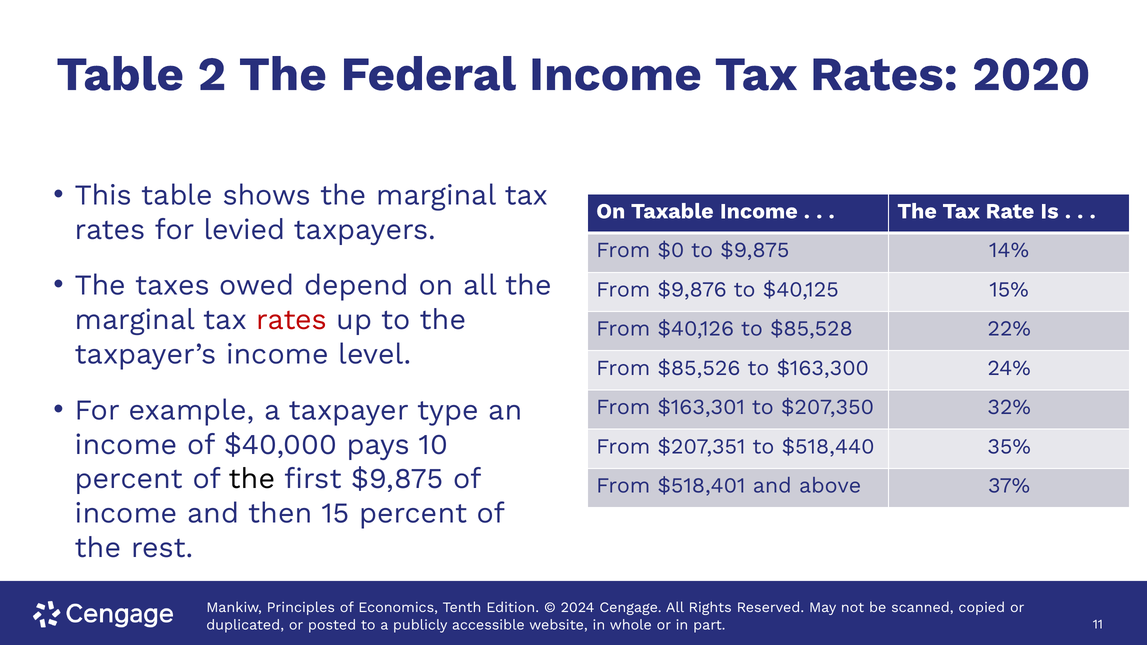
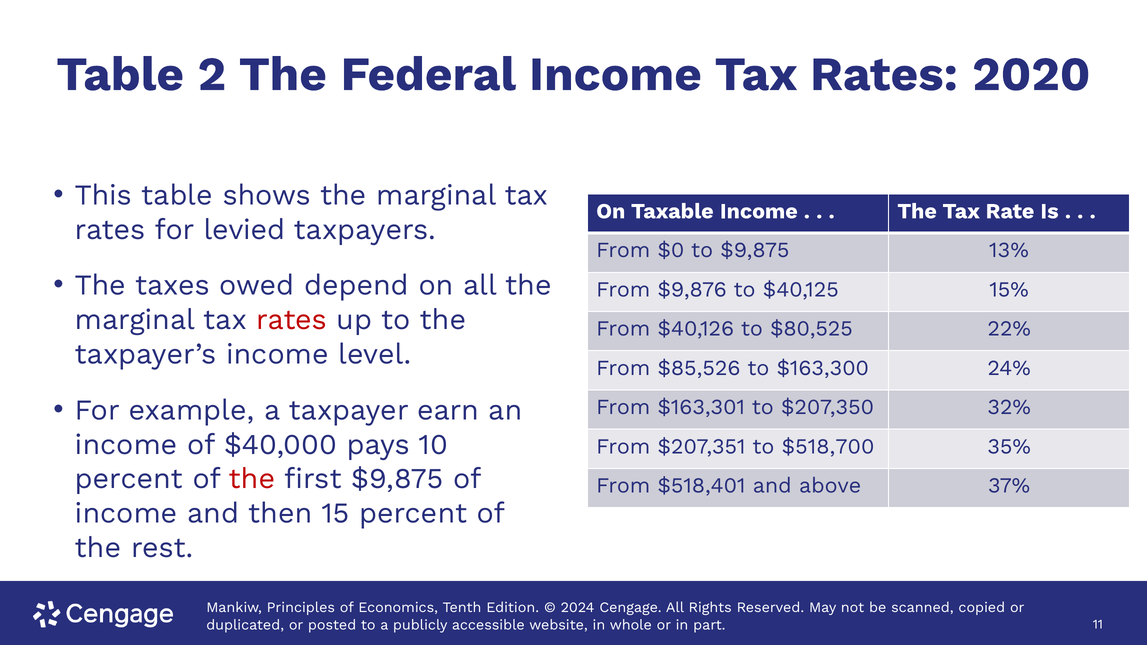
14%: 14% -> 13% (1009, 250)
$85,528: $85,528 -> $80,525 (811, 329)
type: type -> earn (448, 410)
$518,440: $518,440 -> $518,700 (828, 447)
the colour: black -> red (252, 479)
